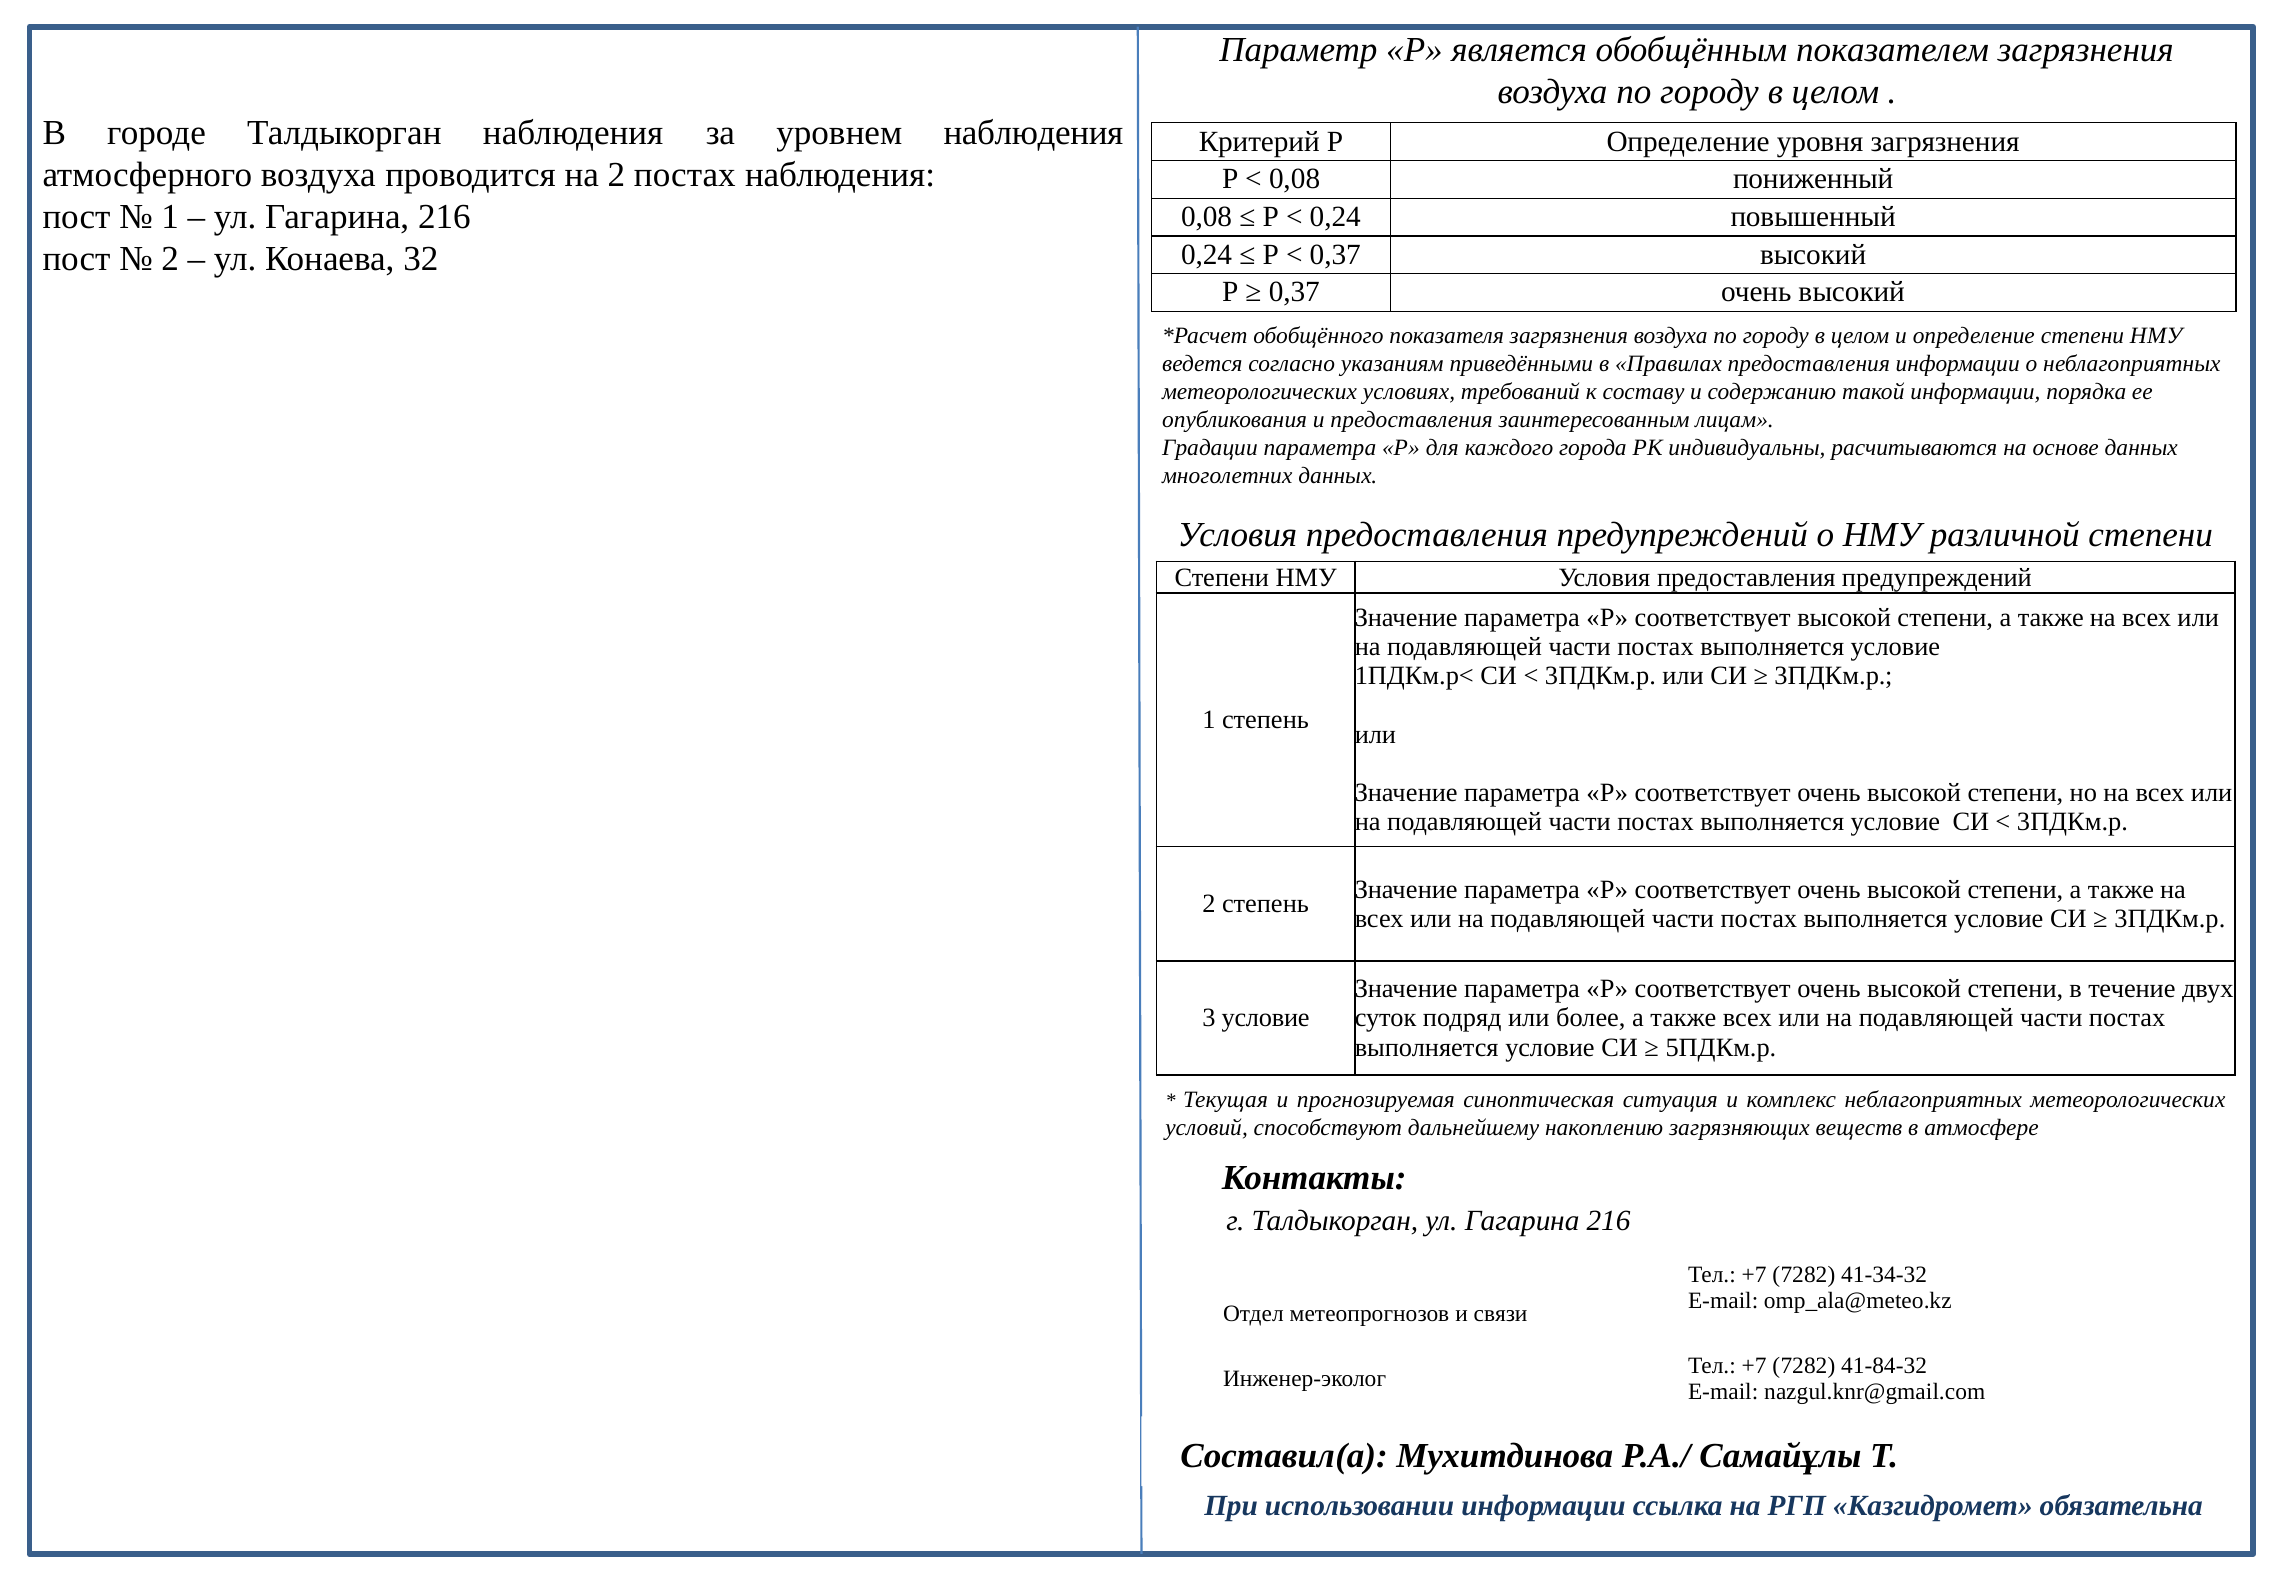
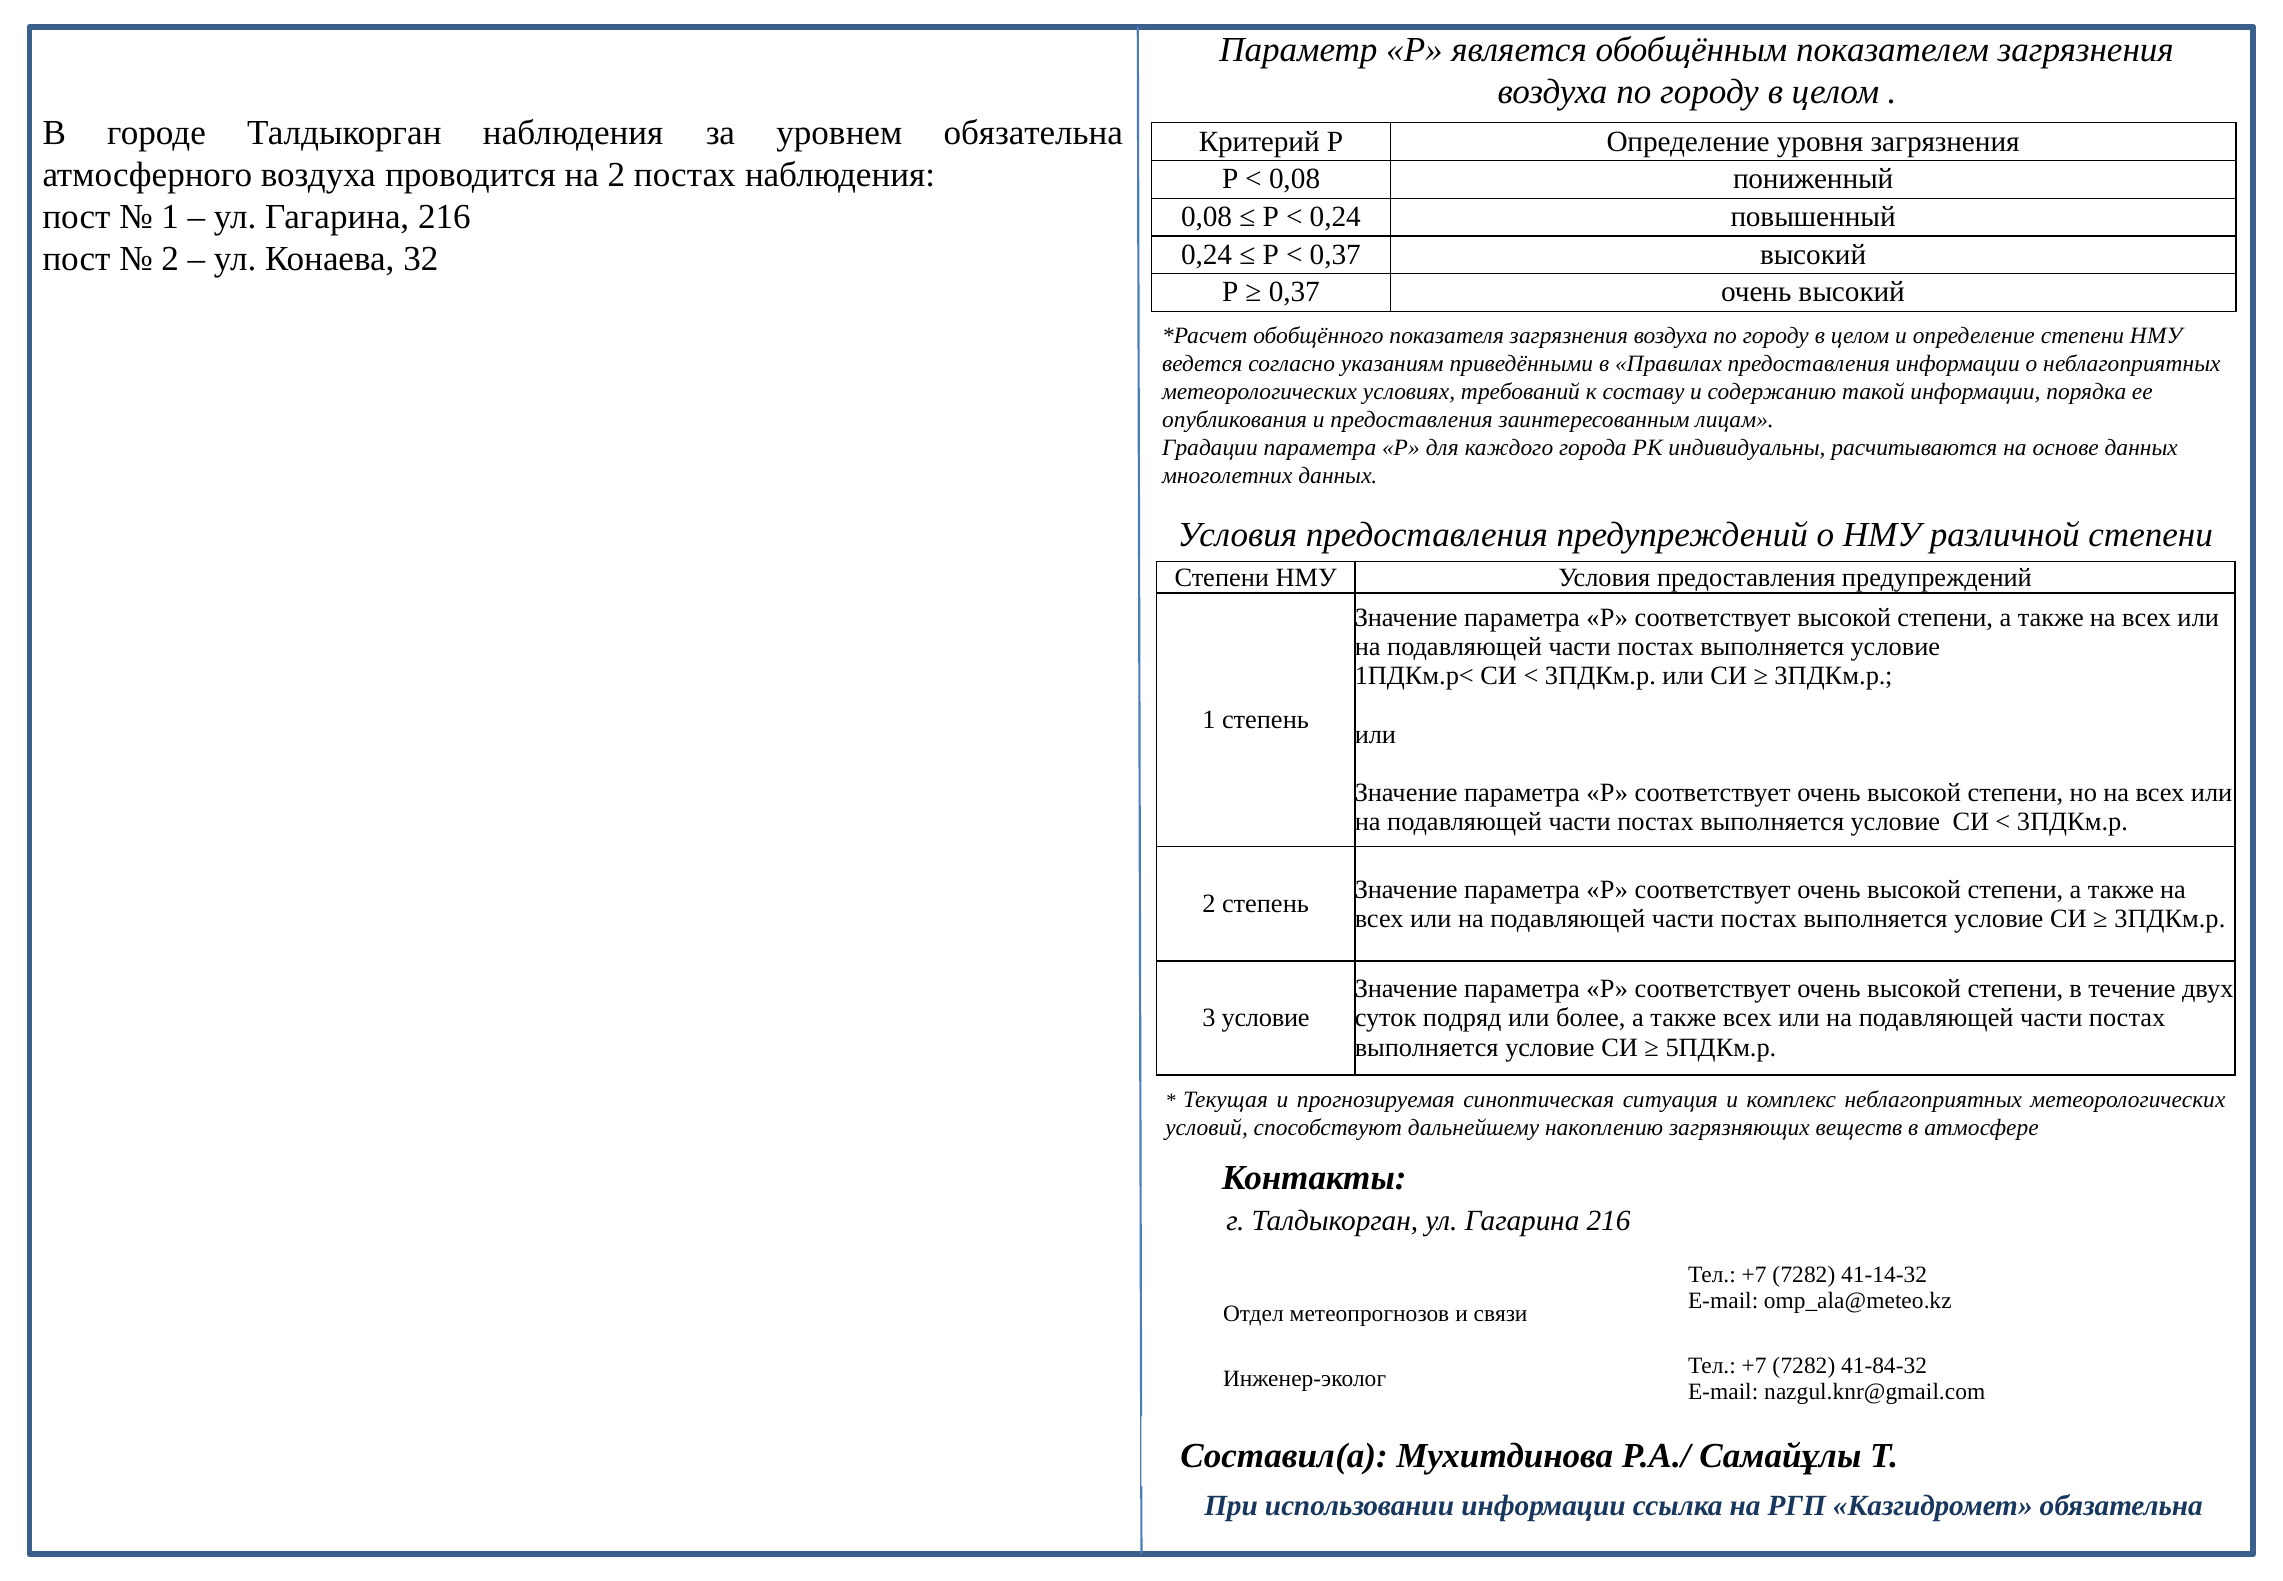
уровнем наблюдения: наблюдения -> обязательна (1033, 133)
41-34-32: 41-34-32 -> 41-14-32 (1884, 1274)
